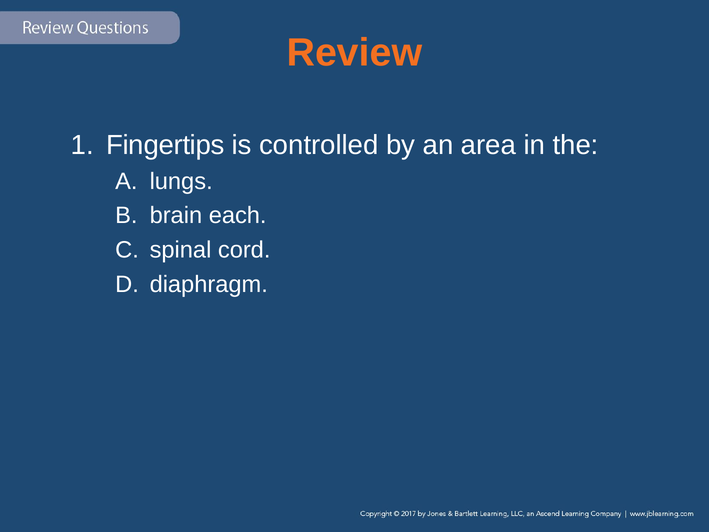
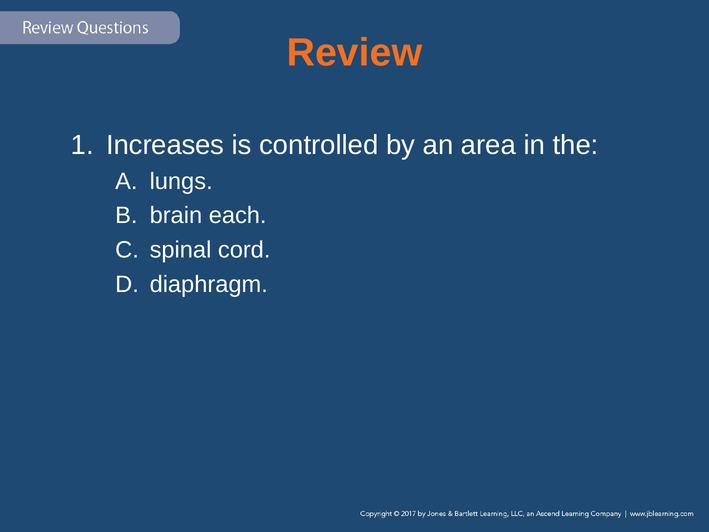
Fingertips: Fingertips -> Increases (165, 145)
